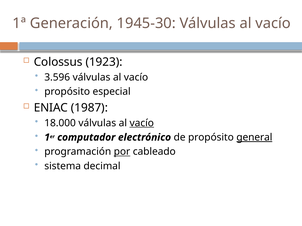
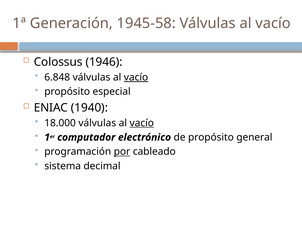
1945-30: 1945-30 -> 1945-58 (146, 23)
1923: 1923 -> 1946 (104, 62)
3.596: 3.596 -> 6.848 (57, 77)
vacío underline: none -> present (136, 77)
1987: 1987 -> 1940 (89, 108)
general underline: present -> none (254, 138)
